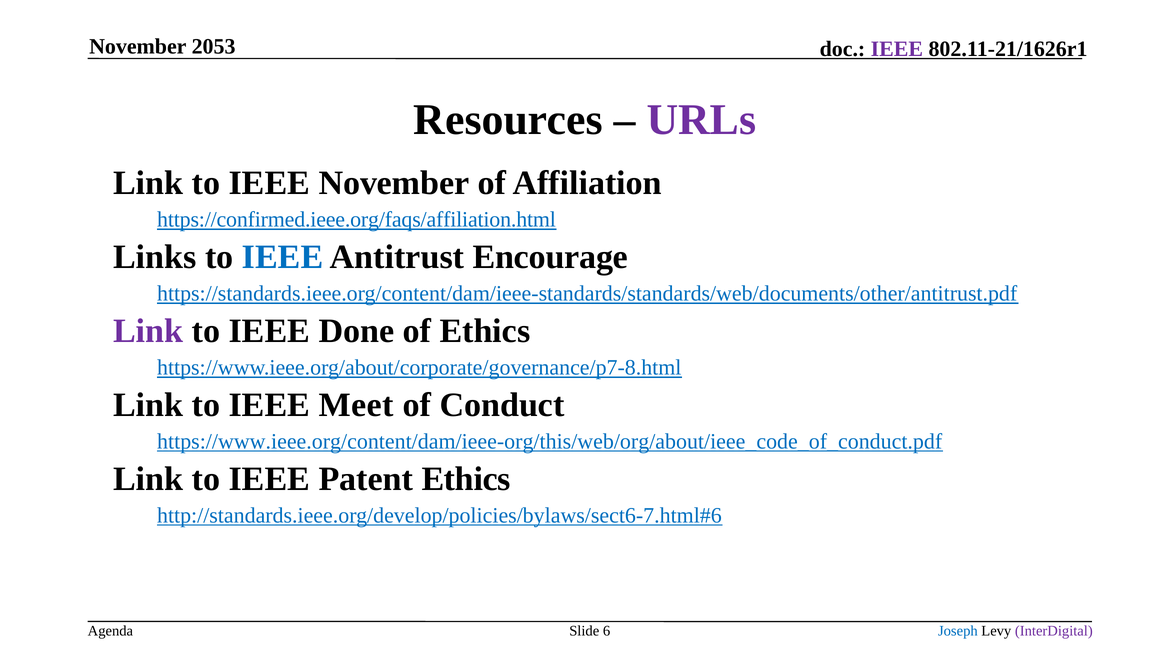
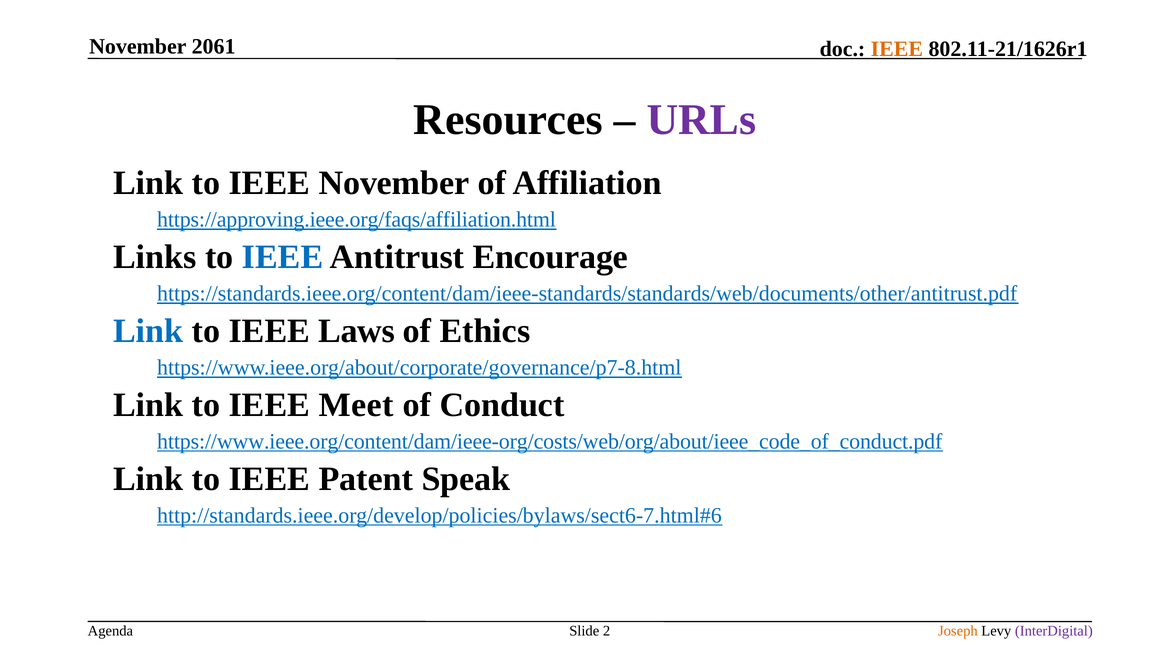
2053: 2053 -> 2061 (214, 47)
IEEE colour: purple -> orange (897, 49)
https://confirmed.ieee.org/faqs/affiliation.html: https://confirmed.ieee.org/faqs/affiliation.html -> https://approving.ieee.org/faqs/affiliation.html (356, 220)
Link colour: purple -> blue (148, 331)
Done: Done -> Laws (357, 331)
https://www.ieee.org/content/dam/ieee-org/this/web/org/about/ieee_code_of_conduct.pdf: https://www.ieee.org/content/dam/ieee-org/this/web/org/about/ieee_code_of_conduct.pdf -> https://www.ieee.org/content/dam/ieee-org/costs/web/org/about/ieee_code_of_conduct.pdf (550, 442)
Patent Ethics: Ethics -> Speak (466, 479)
6: 6 -> 2 (607, 631)
Joseph colour: blue -> orange (958, 631)
